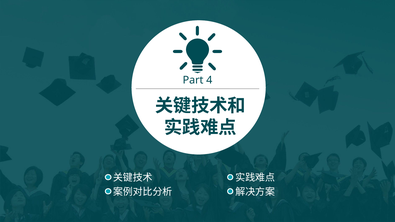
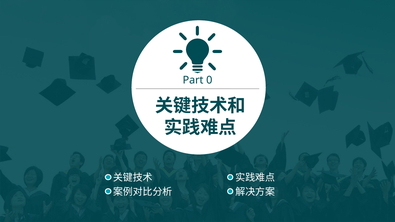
4: 4 -> 0 (209, 80)
